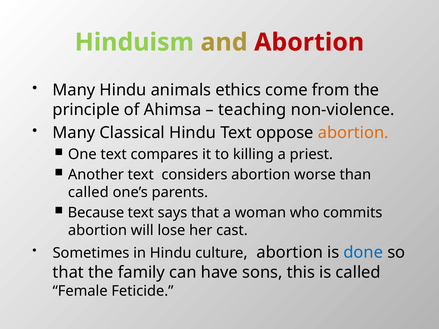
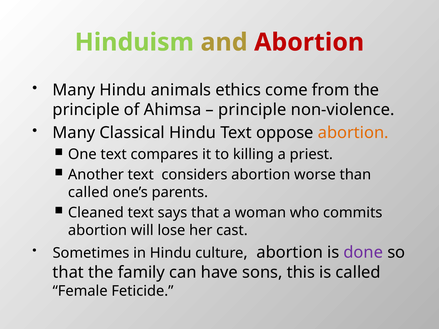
teaching: teaching -> principle (252, 110)
Because: Because -> Cleaned (96, 213)
done colour: blue -> purple (363, 253)
